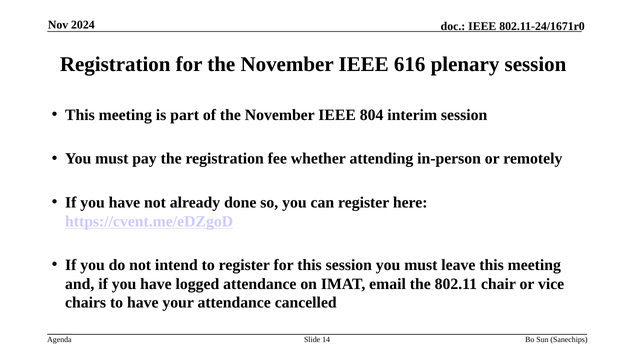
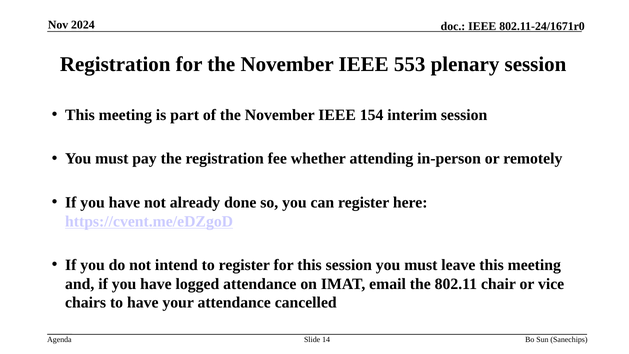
616: 616 -> 553 (410, 64)
804: 804 -> 154 (372, 115)
